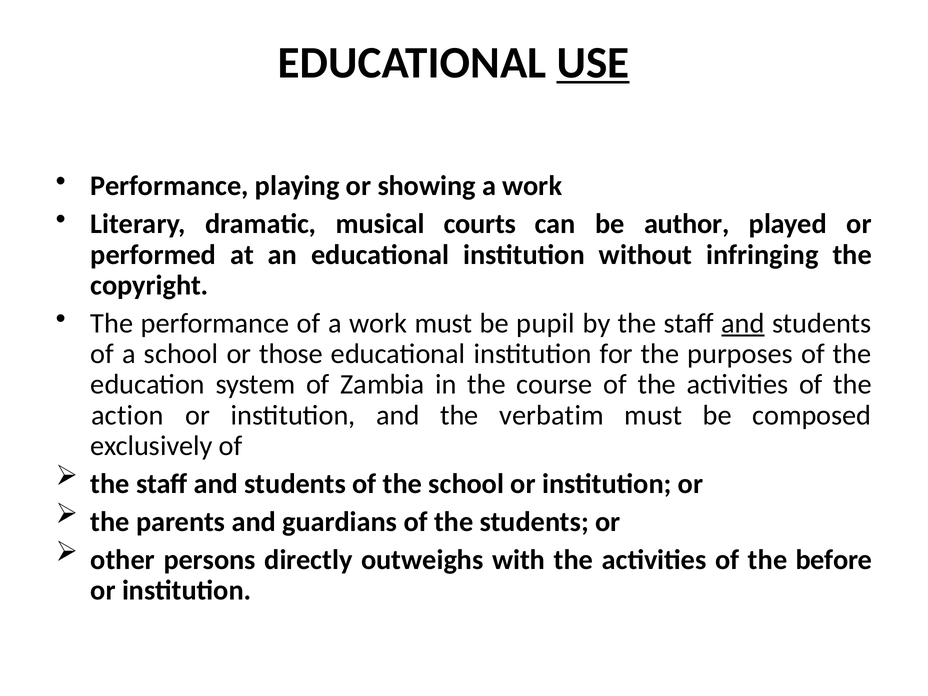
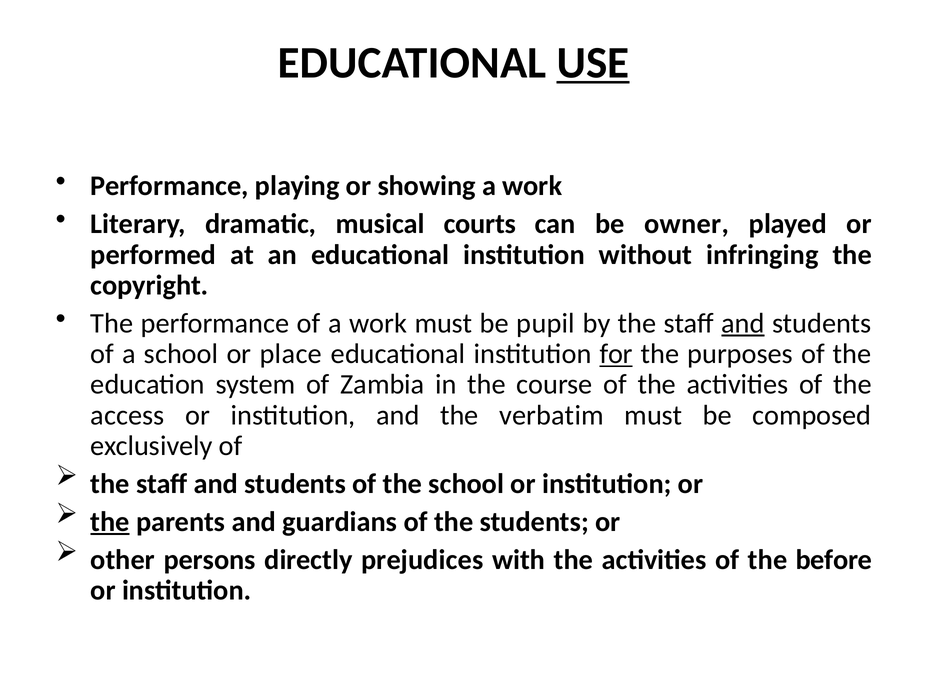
author: author -> owner (687, 224)
those: those -> place (291, 354)
for underline: none -> present (616, 354)
action: action -> access (128, 415)
the underline: none -> present (110, 522)
outweighs: outweighs -> prejudices (422, 560)
